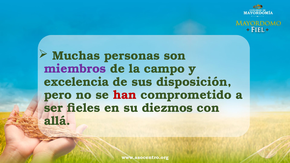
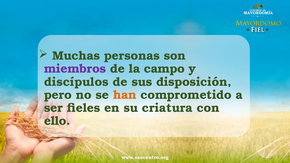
excelencia: excelencia -> discípulos (76, 82)
han colour: red -> orange (125, 95)
diezmos: diezmos -> criatura (167, 108)
allá: allá -> ello (57, 121)
